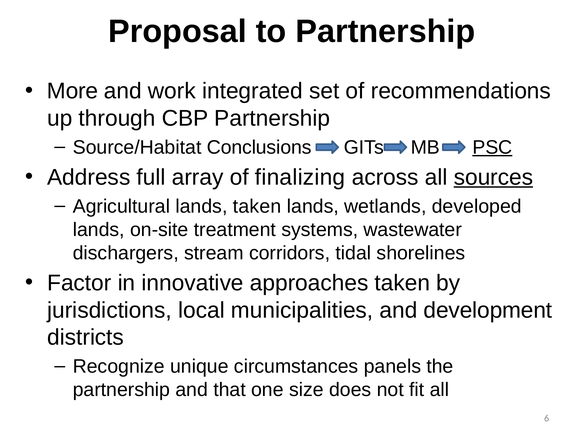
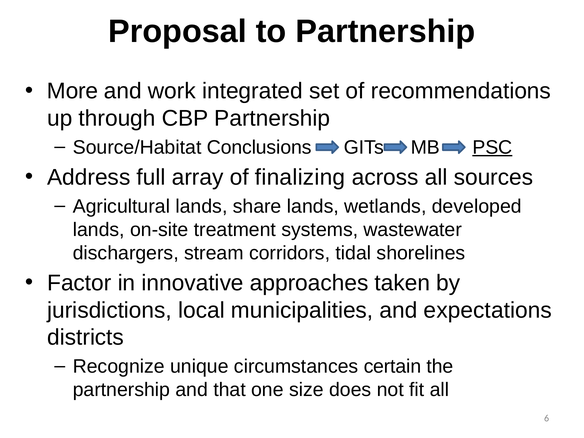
sources underline: present -> none (493, 177)
lands taken: taken -> share (257, 206)
development: development -> expectations (488, 310)
panels: panels -> certain (392, 366)
